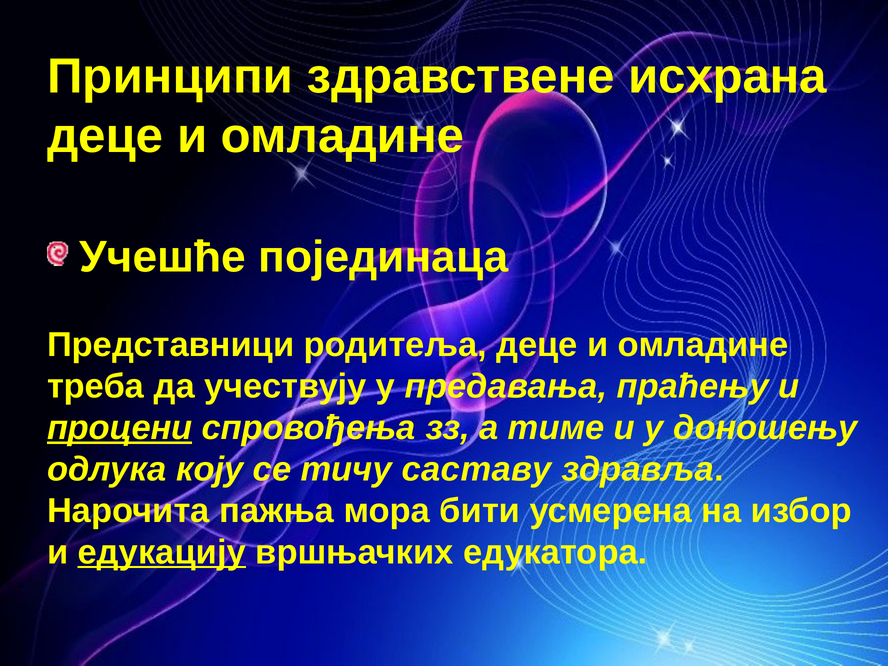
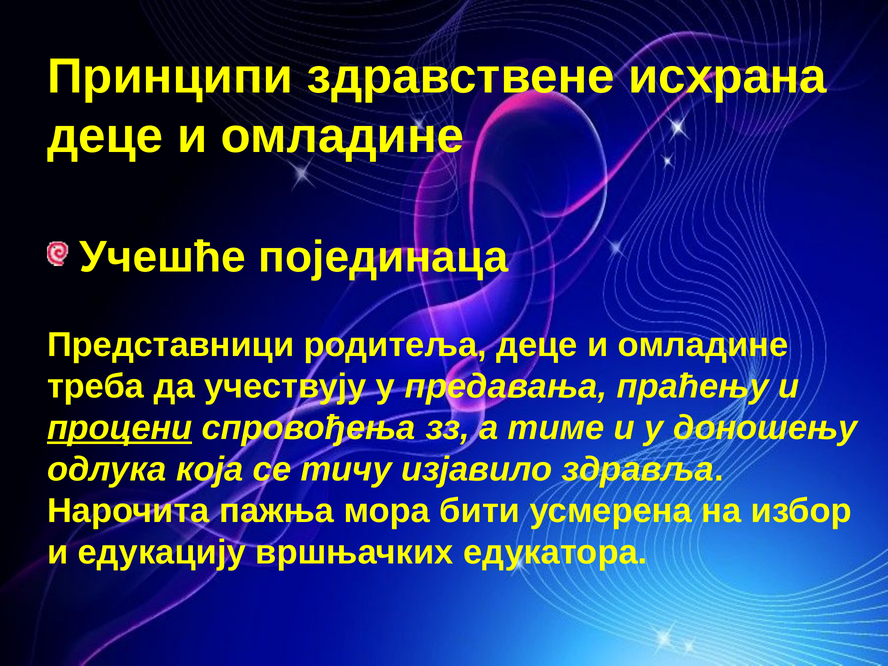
коју: коју -> која (210, 469)
саставу: саставу -> изјавило (477, 469)
едукацију underline: present -> none (162, 552)
